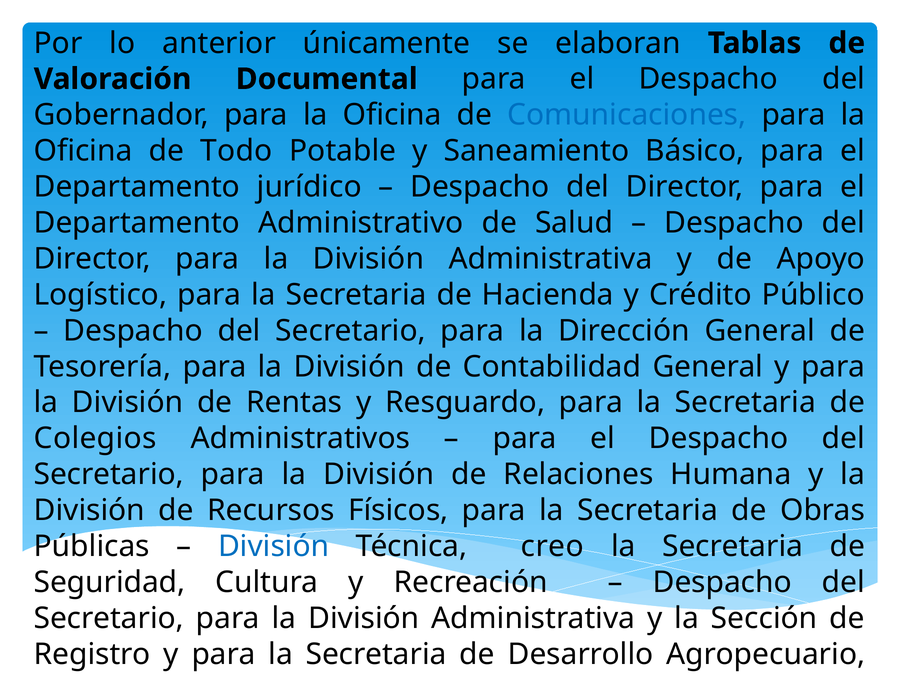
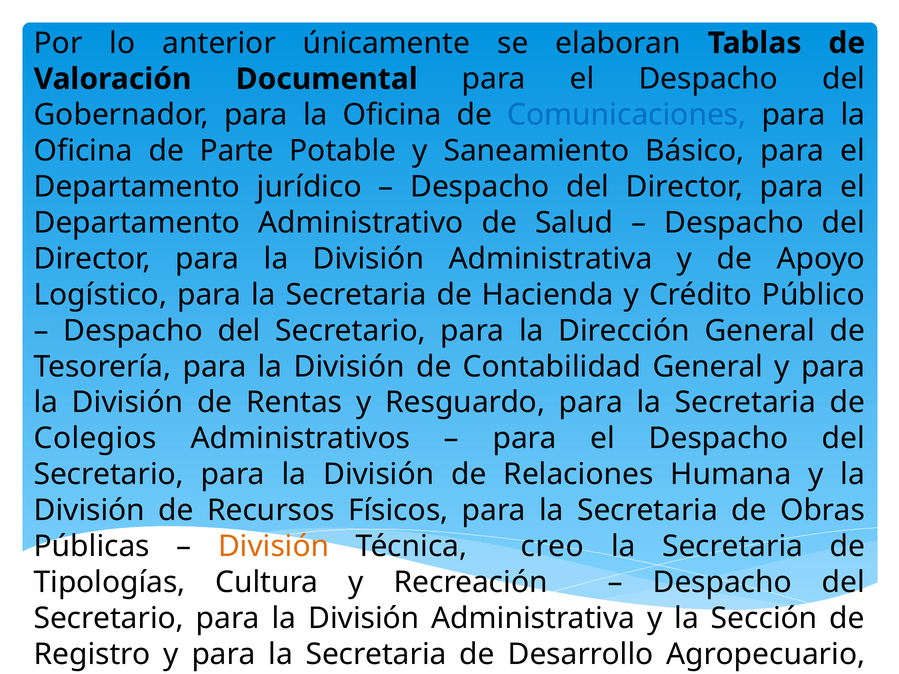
Todo: Todo -> Parte (237, 151)
División colour: blue -> orange (274, 547)
Seguridad: Seguridad -> Tipologías (110, 583)
